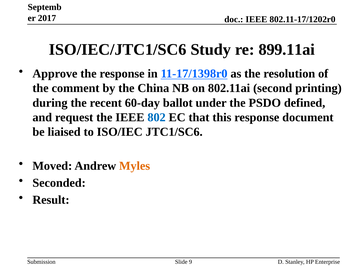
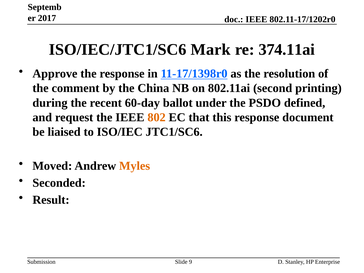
Study: Study -> Mark (211, 50)
899.11ai: 899.11ai -> 374.11ai (287, 50)
802 colour: blue -> orange (157, 117)
